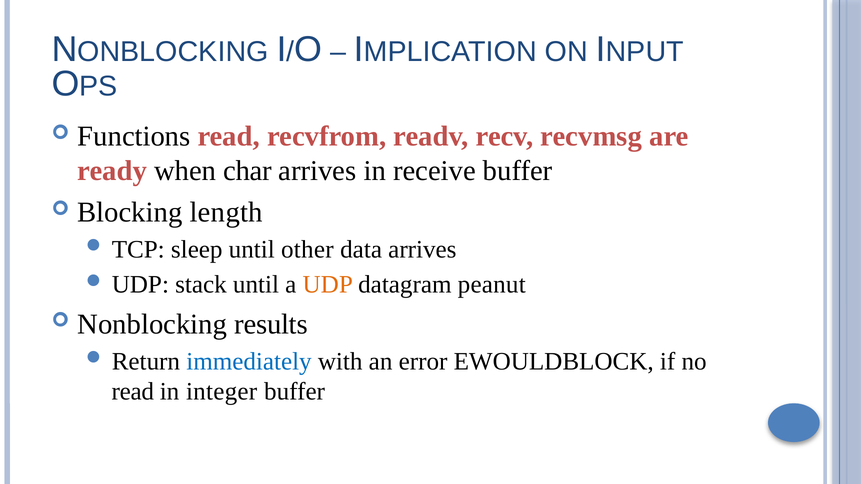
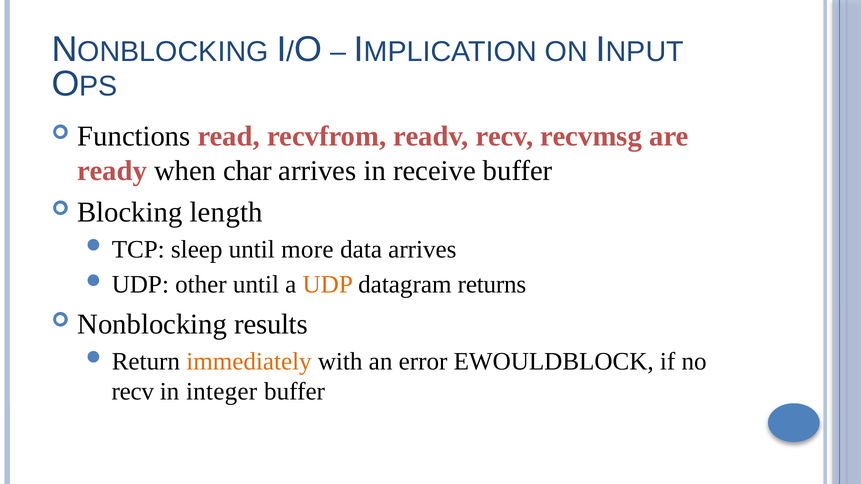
other: other -> more (307, 250)
stack: stack -> other (201, 285)
peanut: peanut -> returns (492, 285)
immediately colour: blue -> orange (249, 362)
read: read -> recv (133, 392)
